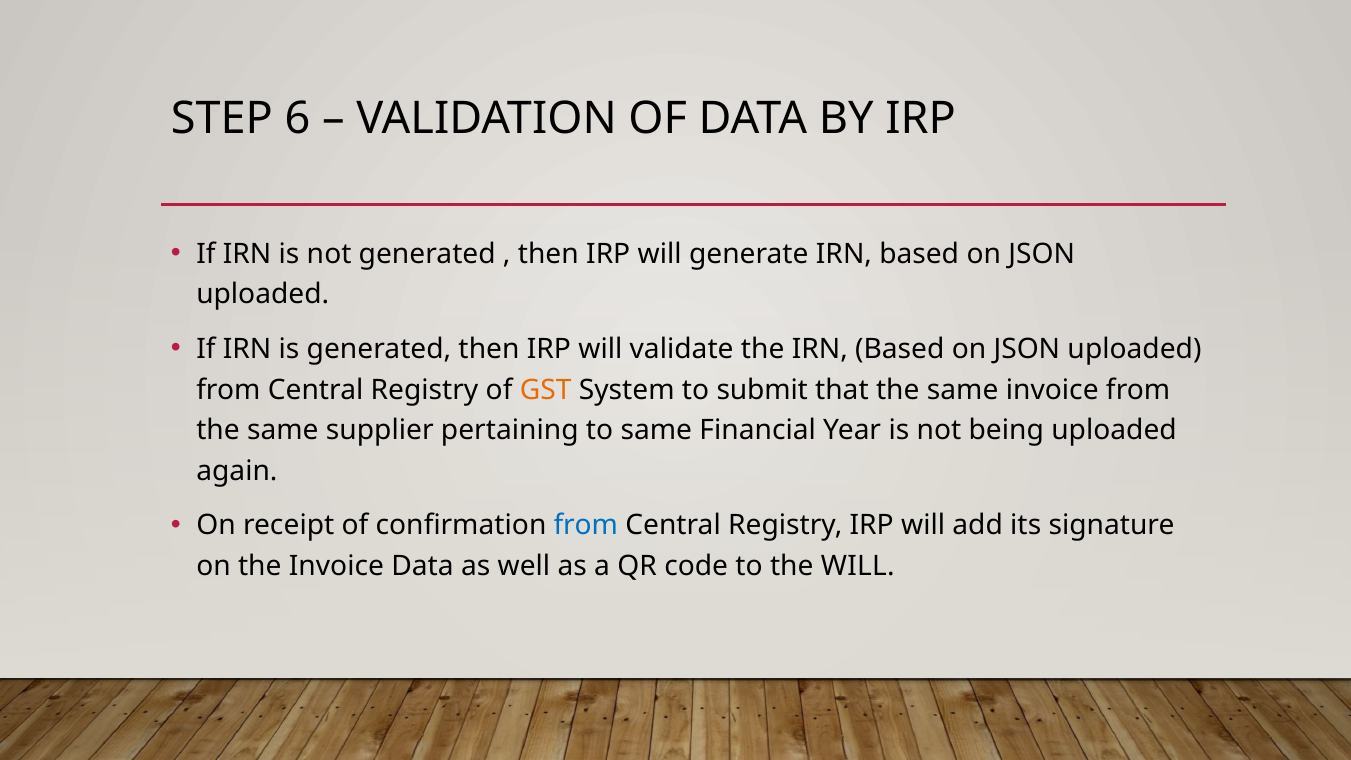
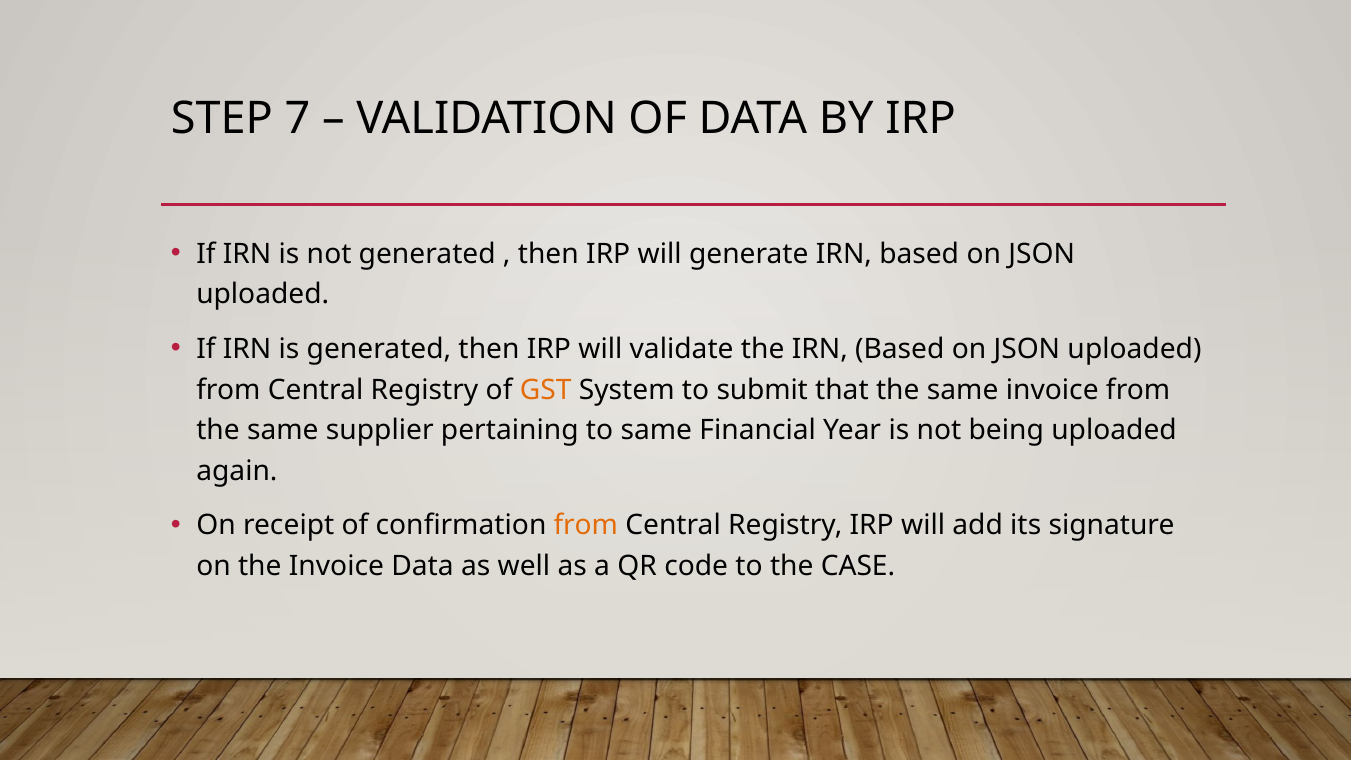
6: 6 -> 7 (298, 118)
from colour: blue -> orange (586, 525)
the WILL: WILL -> CASE (858, 566)
